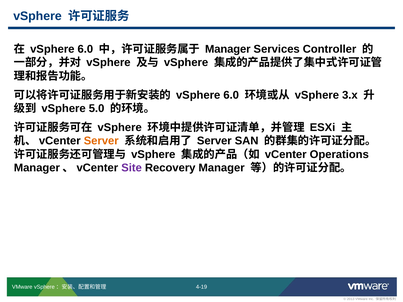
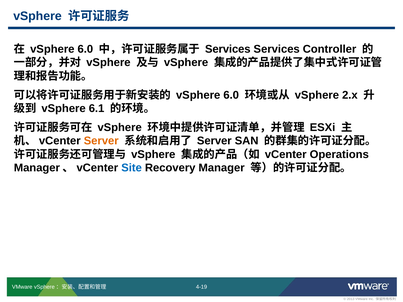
Manager: Manager -> Services (228, 49)
3.x: 3.x -> 2.x (350, 95)
5.0: 5.0 -> 6.1 (97, 109)
Site colour: purple -> blue (132, 168)
